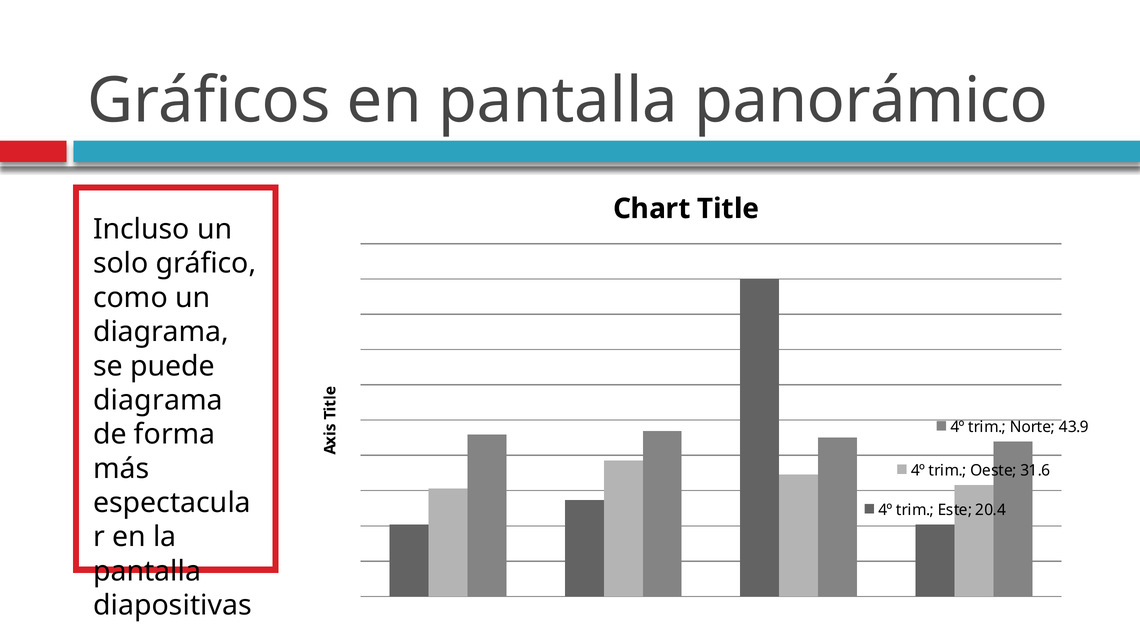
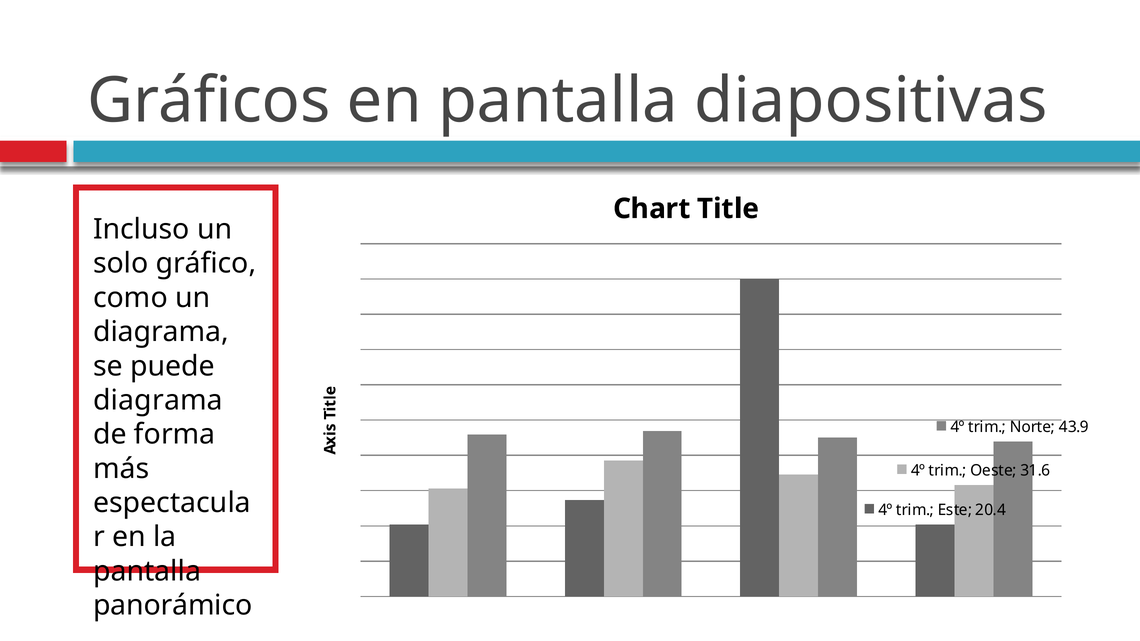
panorámico: panorámico -> diapositivas (871, 101)
diapositivas: diapositivas -> panorámico (173, 606)
